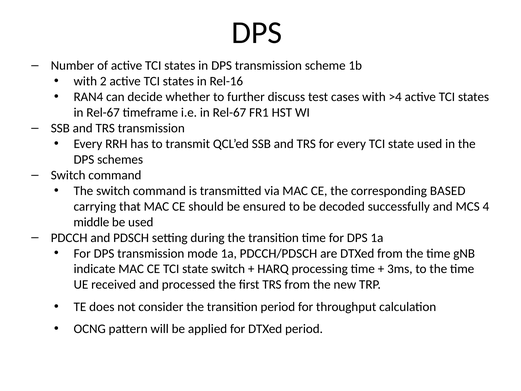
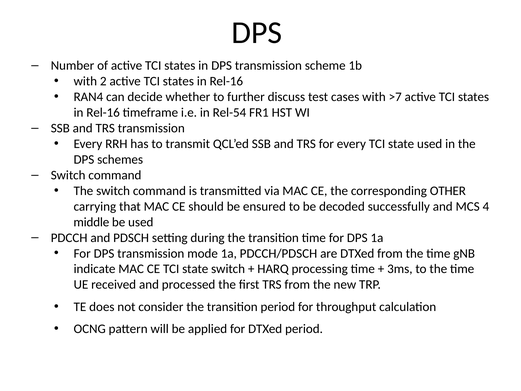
>4: >4 -> >7 (395, 97)
Rel-67: Rel-67 -> Rel-16 (103, 113)
i.e in Rel-67: Rel-67 -> Rel-54 (229, 113)
BASED: BASED -> OTHER (448, 191)
